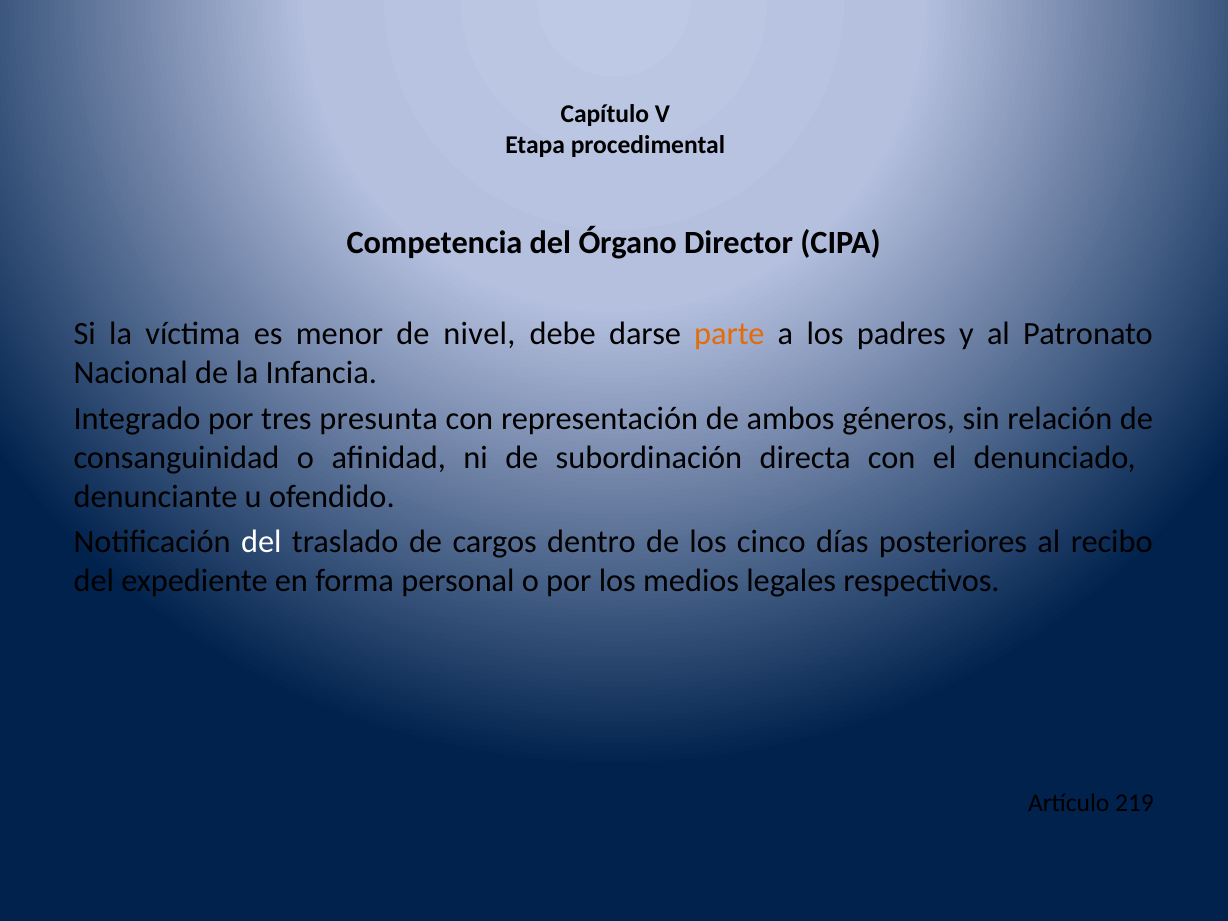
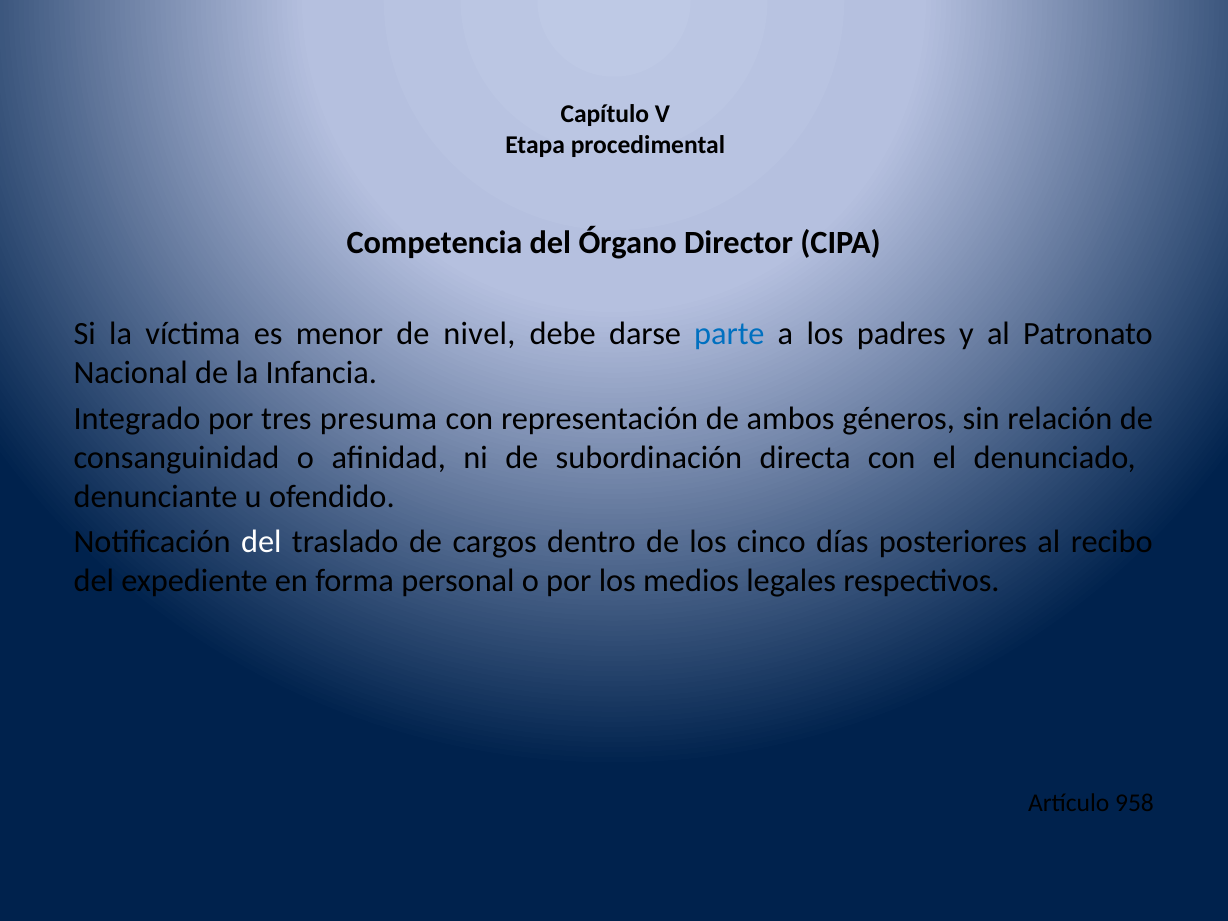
parte colour: orange -> blue (729, 334)
presunta: presunta -> presuma (379, 419)
219: 219 -> 958 (1134, 803)
